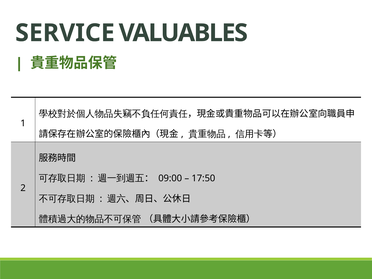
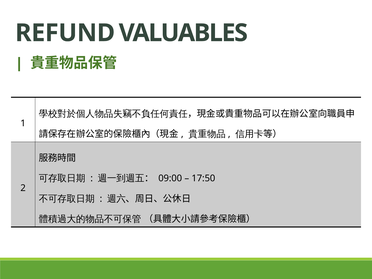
SERVICE: SERVICE -> REFUND (65, 33)
